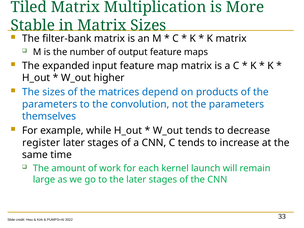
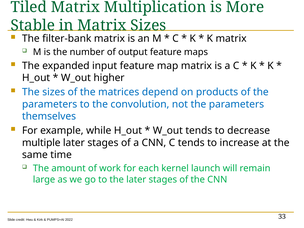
register: register -> multiple (41, 143)
